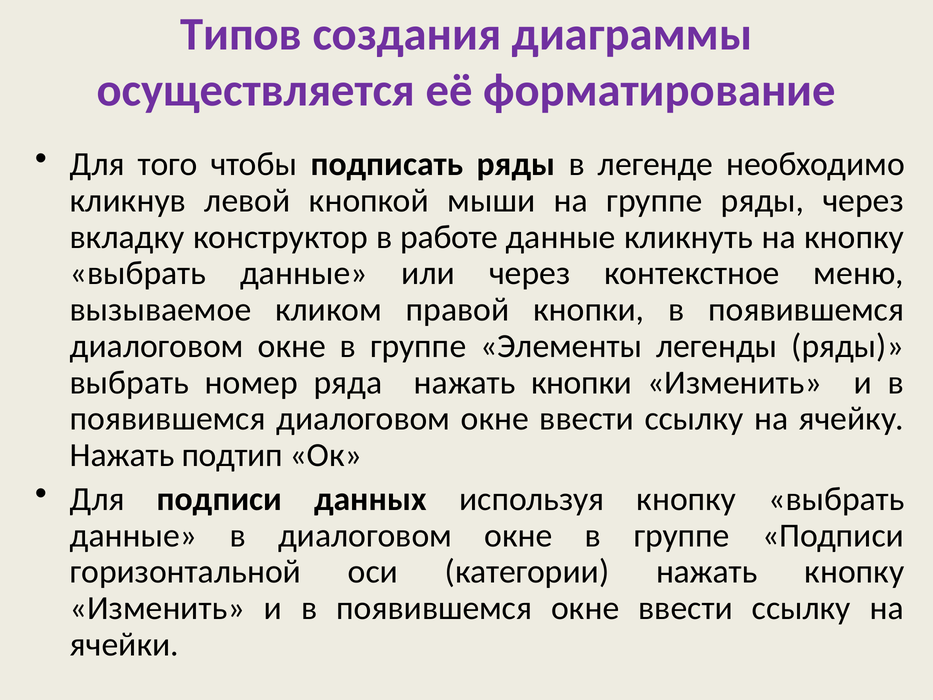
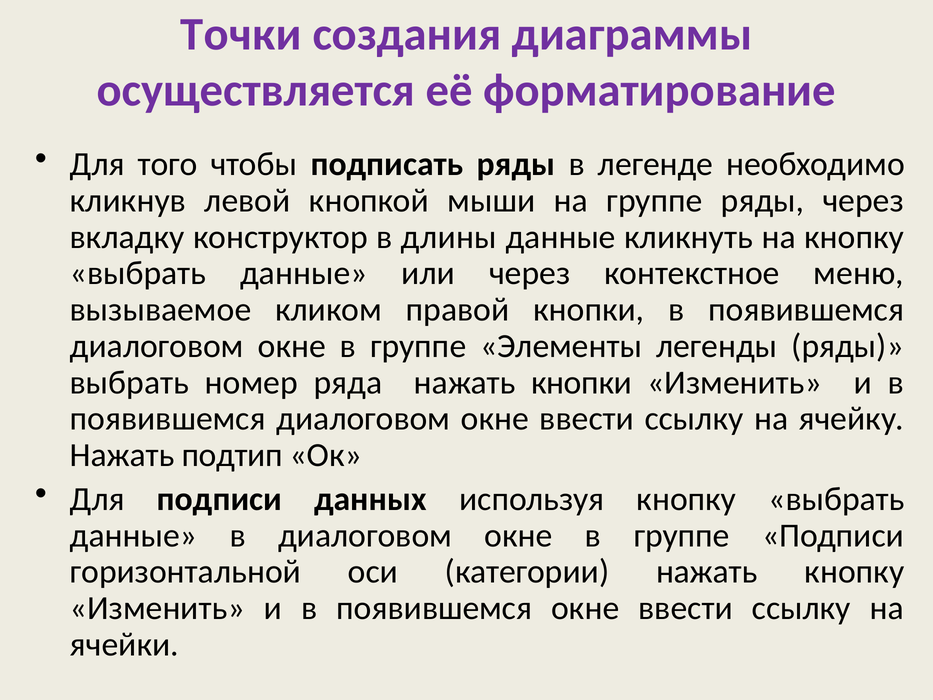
Типов: Типов -> Точки (241, 34)
работе: работе -> длины (449, 237)
